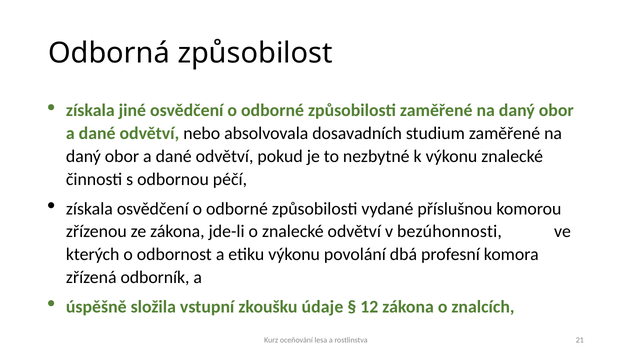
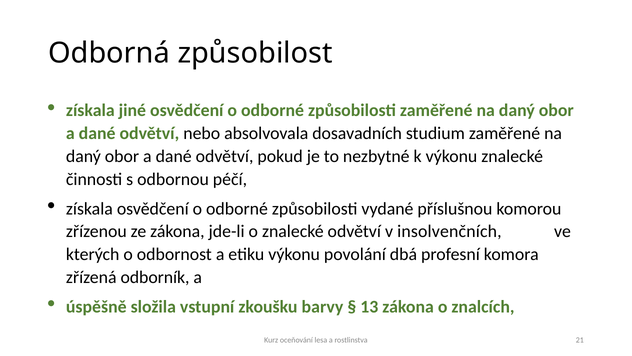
bezúhonnosti: bezúhonnosti -> insolvenčních (449, 231)
údaje: údaje -> barvy (322, 306)
12: 12 -> 13 (369, 306)
